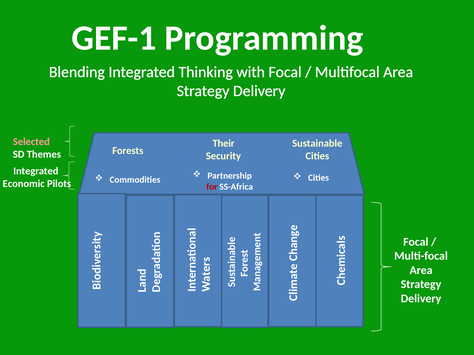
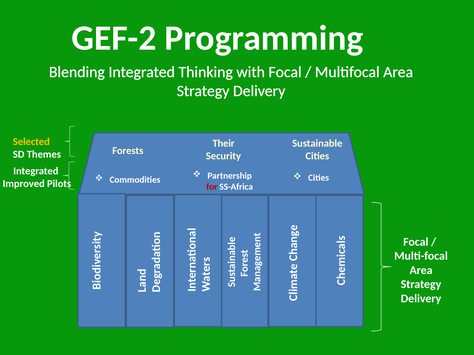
GEF-1: GEF-1 -> GEF-2 (114, 38)
Selected colour: pink -> yellow (31, 142)
Economic: Economic -> Improved (24, 184)
